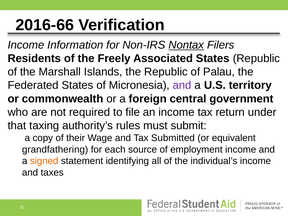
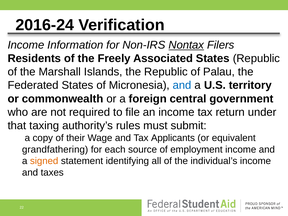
2016-66: 2016-66 -> 2016-24 (45, 25)
and colour: purple -> blue (182, 85)
Submitted: Submitted -> Applicants (173, 138)
